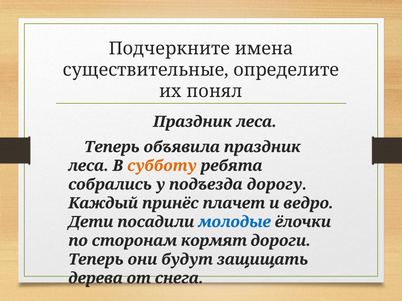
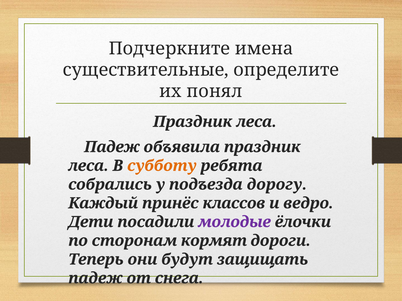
Теперь: Теперь -> Падеж (112, 147)
плачет: плачет -> классов (234, 204)
молодые colour: blue -> purple (235, 222)
дерева: дерева -> падеж (95, 279)
